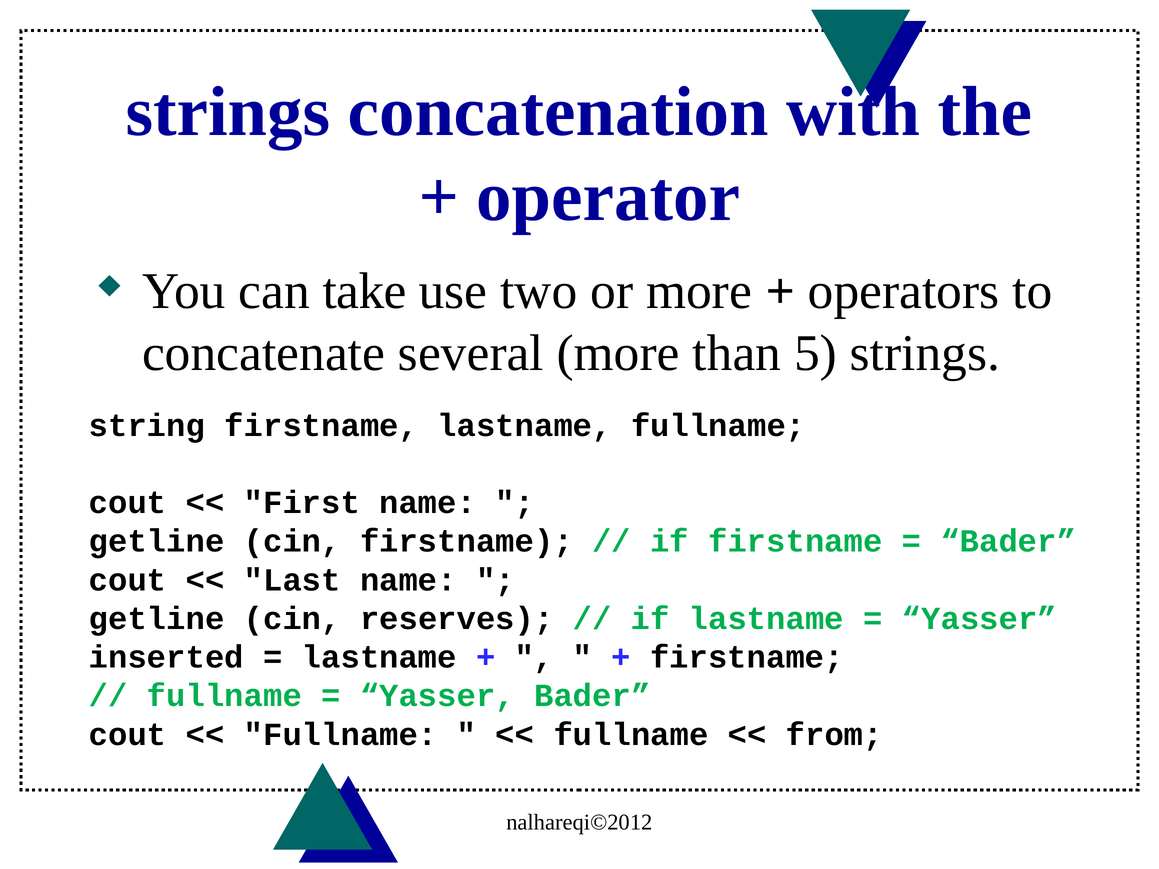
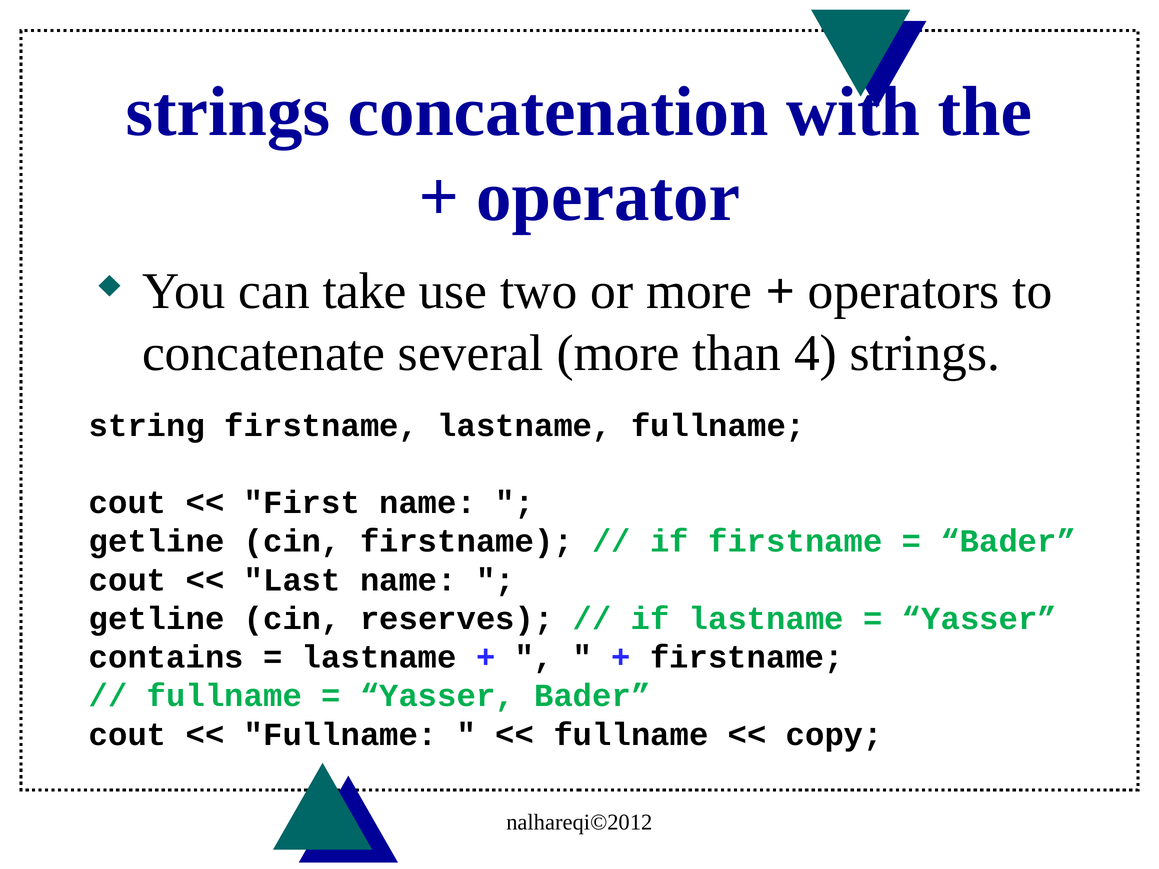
5: 5 -> 4 (816, 353)
inserted: inserted -> contains (166, 657)
from: from -> copy (834, 735)
